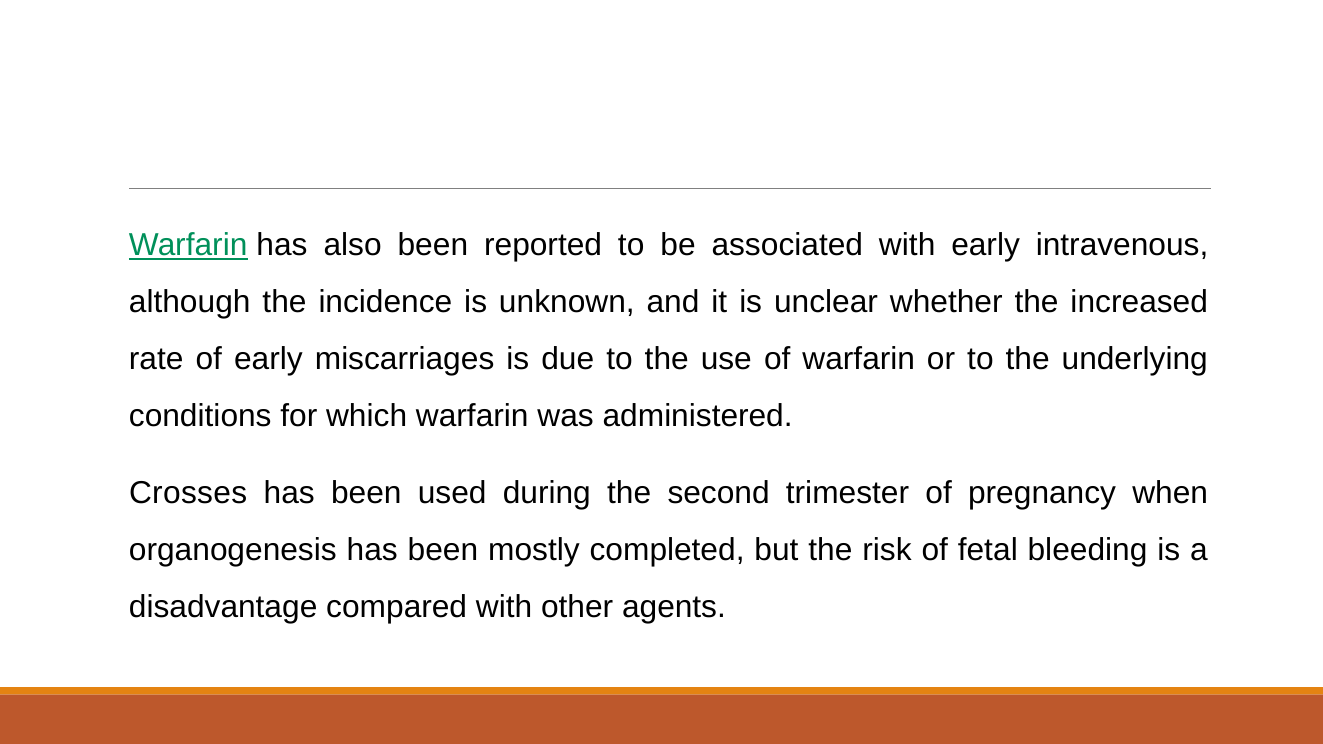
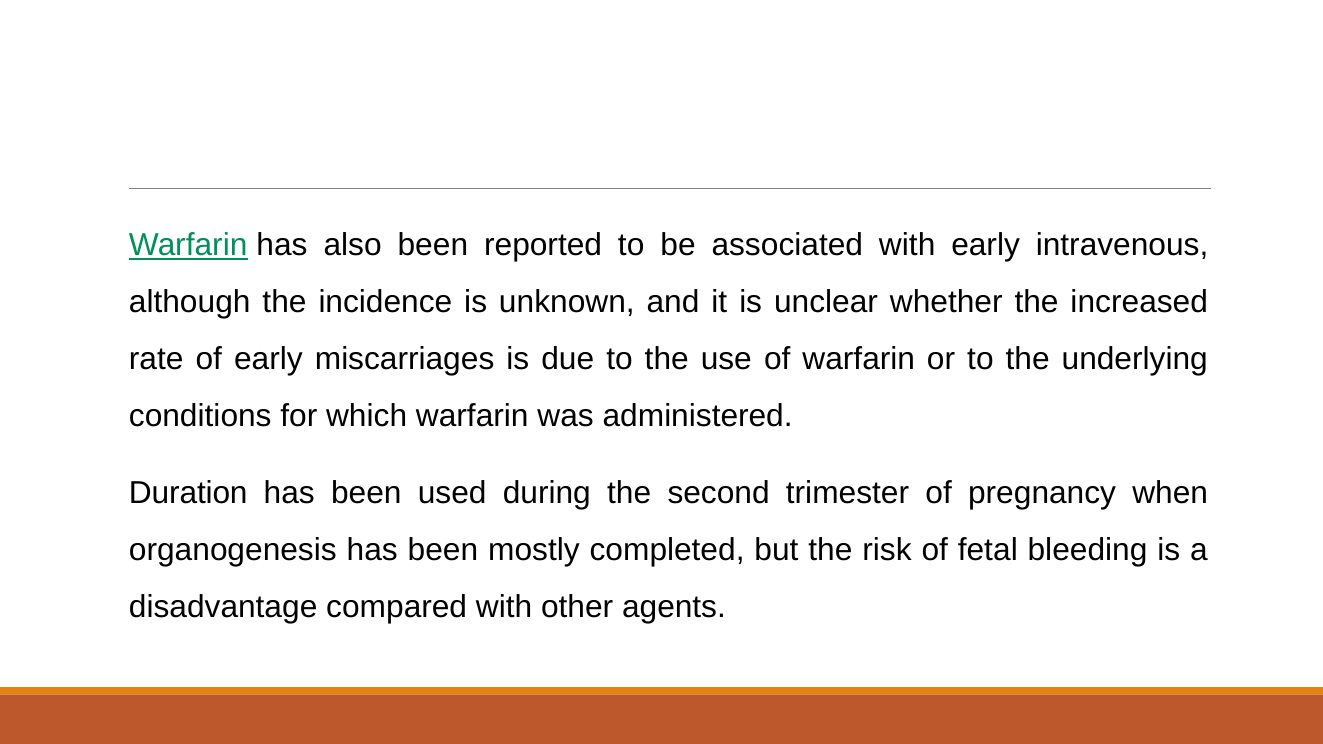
Crosses: Crosses -> Duration (188, 493)
